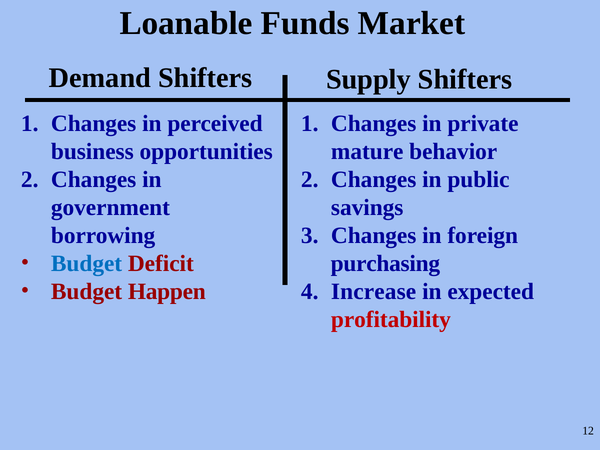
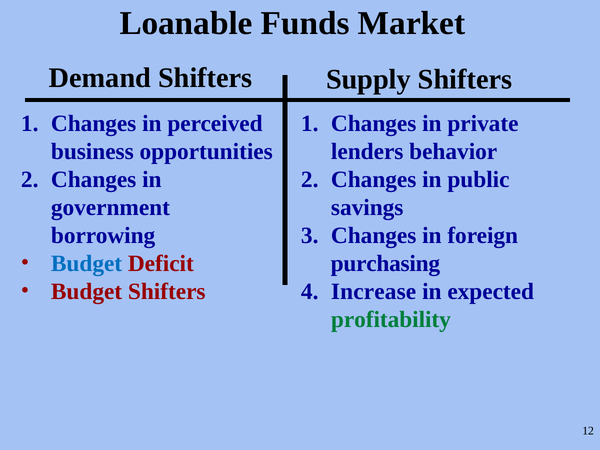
mature: mature -> lenders (367, 152)
Budget Happen: Happen -> Shifters (167, 292)
profitability colour: red -> green (391, 320)
